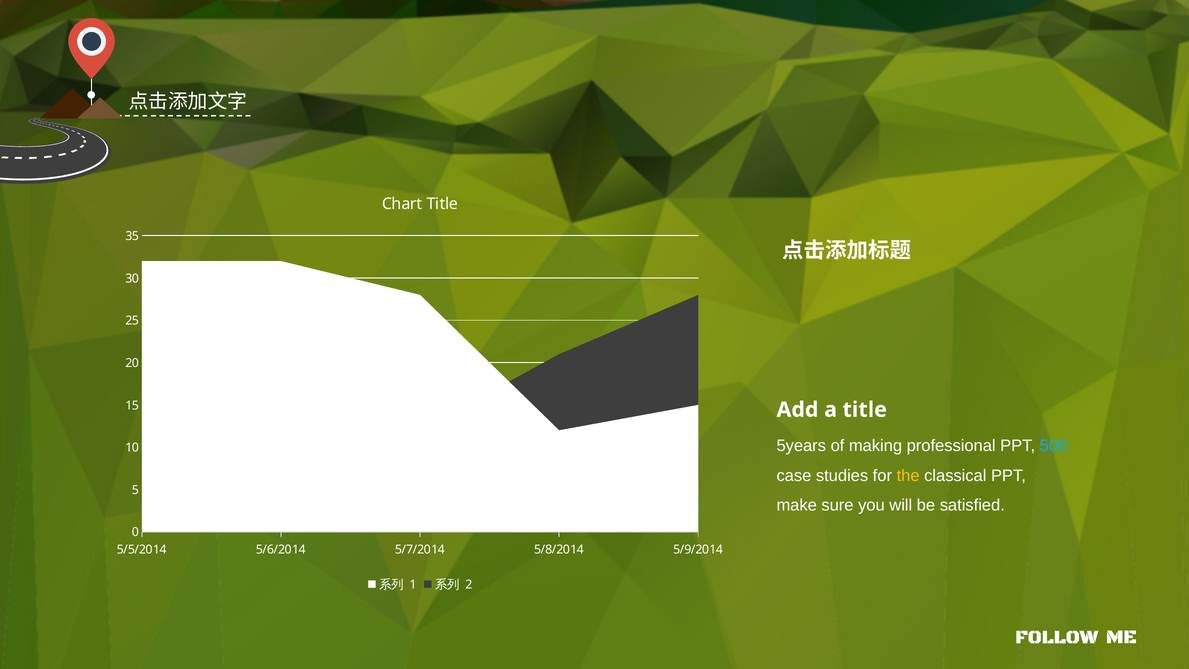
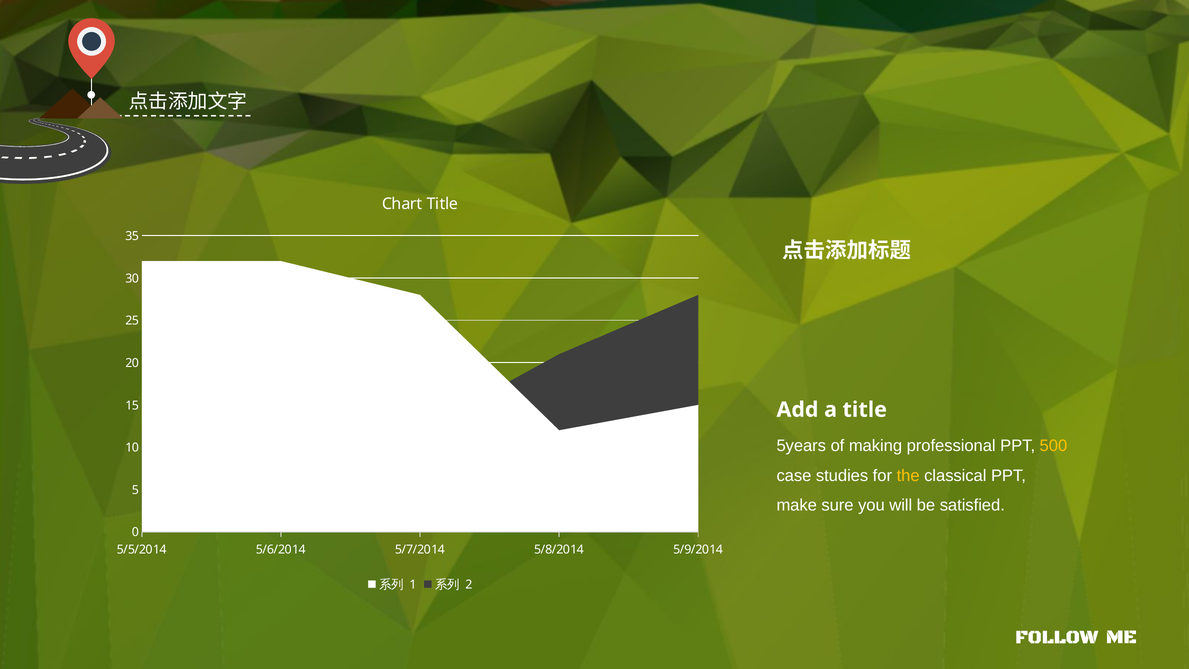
500 colour: light blue -> yellow (1053, 446)
